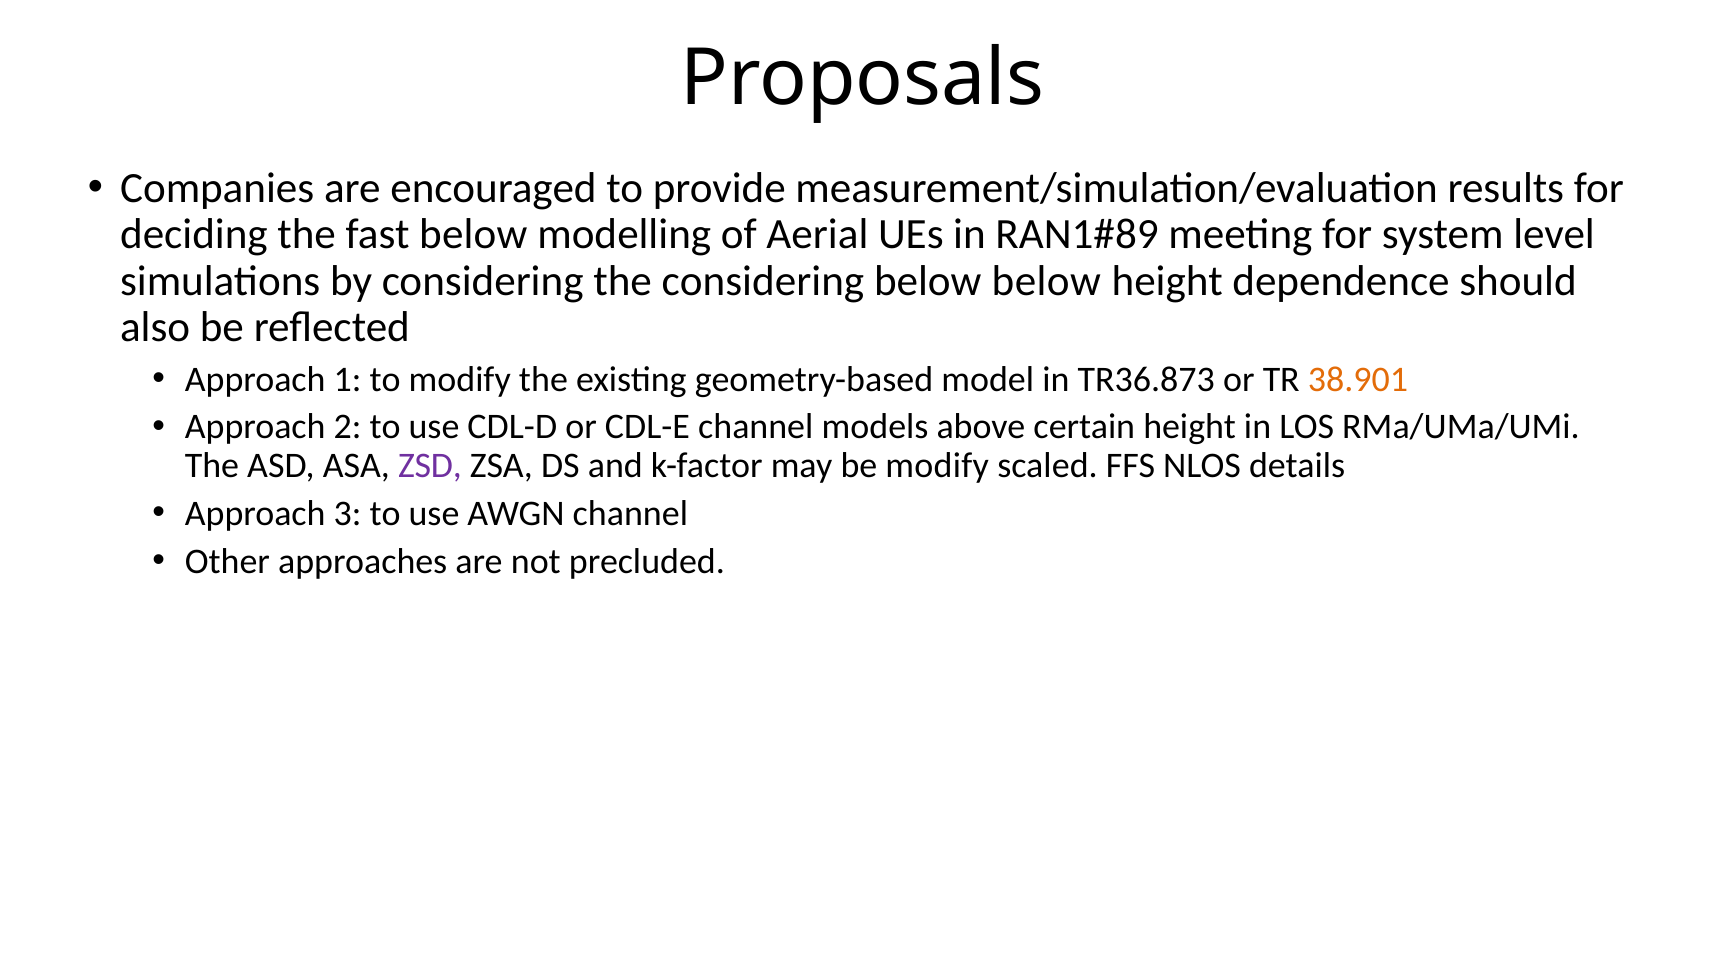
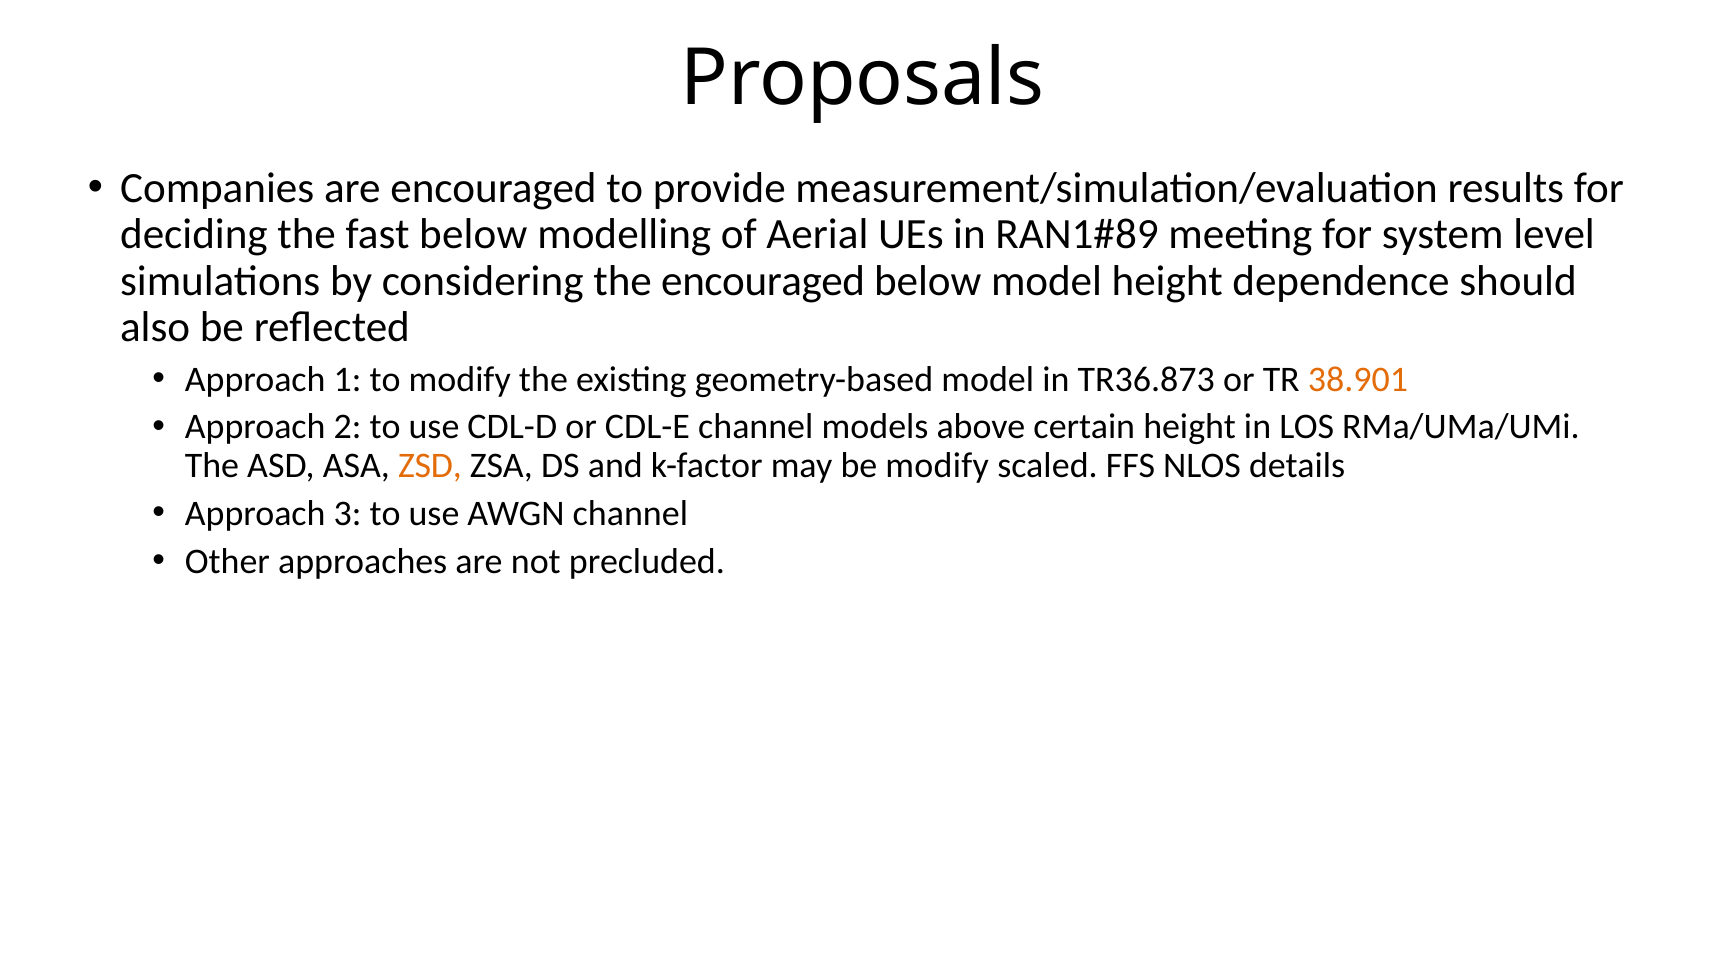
the considering: considering -> encouraged (763, 281)
below below: below -> model (1047, 281)
ZSD colour: purple -> orange (430, 466)
